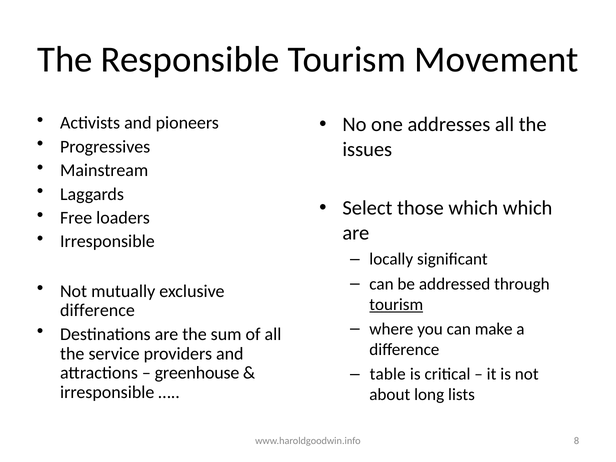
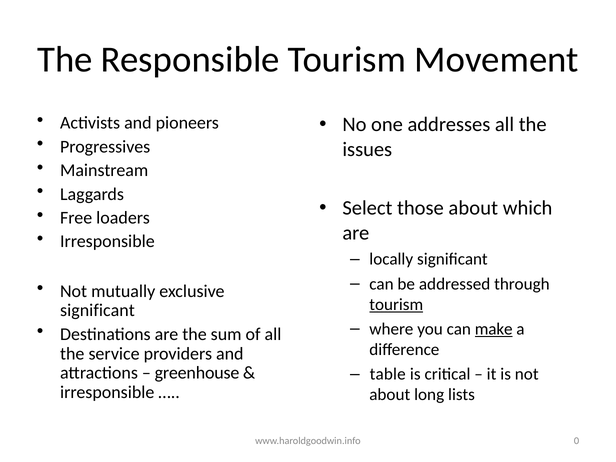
those which: which -> about (473, 208)
difference: difference -> significant (97, 311)
make underline: none -> present (494, 329)
8: 8 -> 0 (576, 441)
